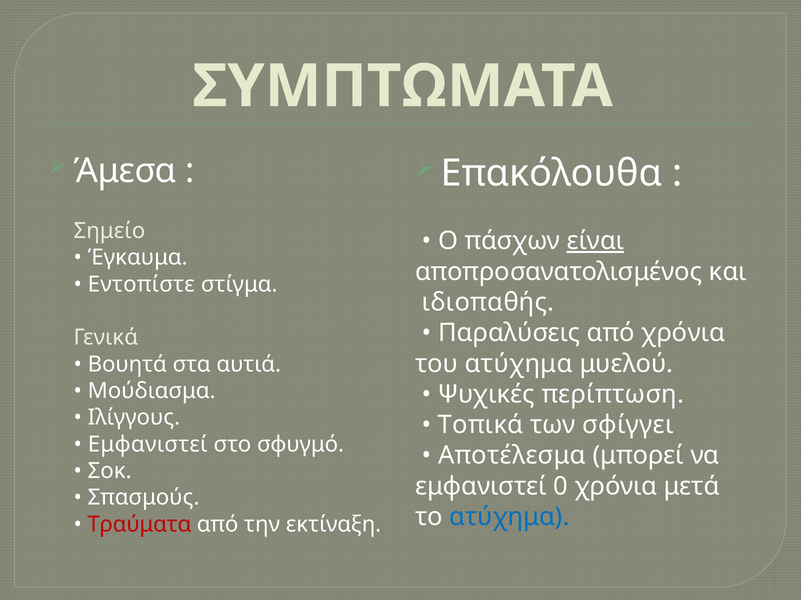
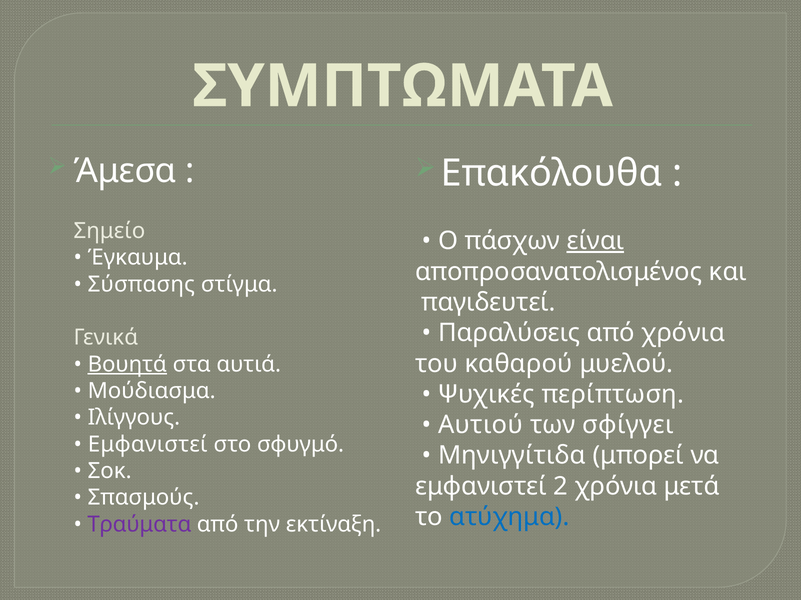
Εντοπίστε: Εντοπίστε -> Σύσπασης (141, 285)
ιδιοπαθής: ιδιοπαθής -> παγιδευτεί (488, 303)
του ατύχημα: ατύχημα -> καθαρού (519, 364)
Βουητά underline: none -> present (127, 365)
Τοπικά: Τοπικά -> Αυτιού (481, 425)
Αποτέλεσμα: Αποτέλεσμα -> Μηνιγγίτιδα (512, 456)
0: 0 -> 2 (561, 487)
Τραύματα colour: red -> purple (139, 525)
